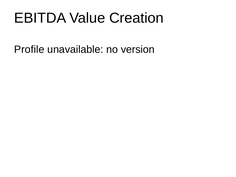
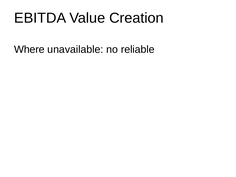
Profile: Profile -> Where (29, 49)
version: version -> reliable (138, 49)
